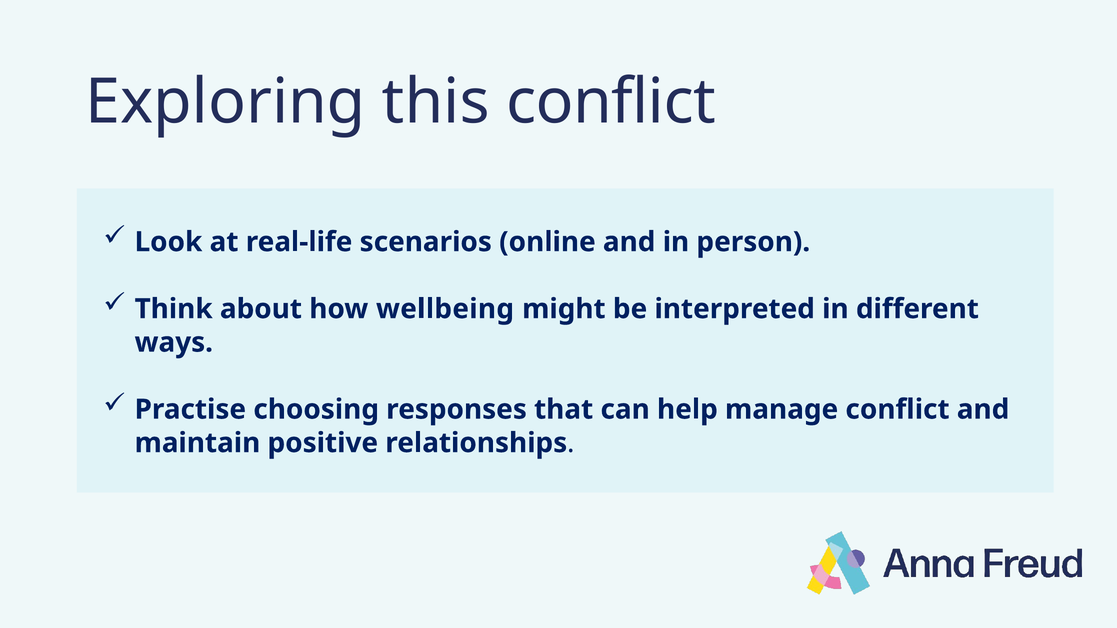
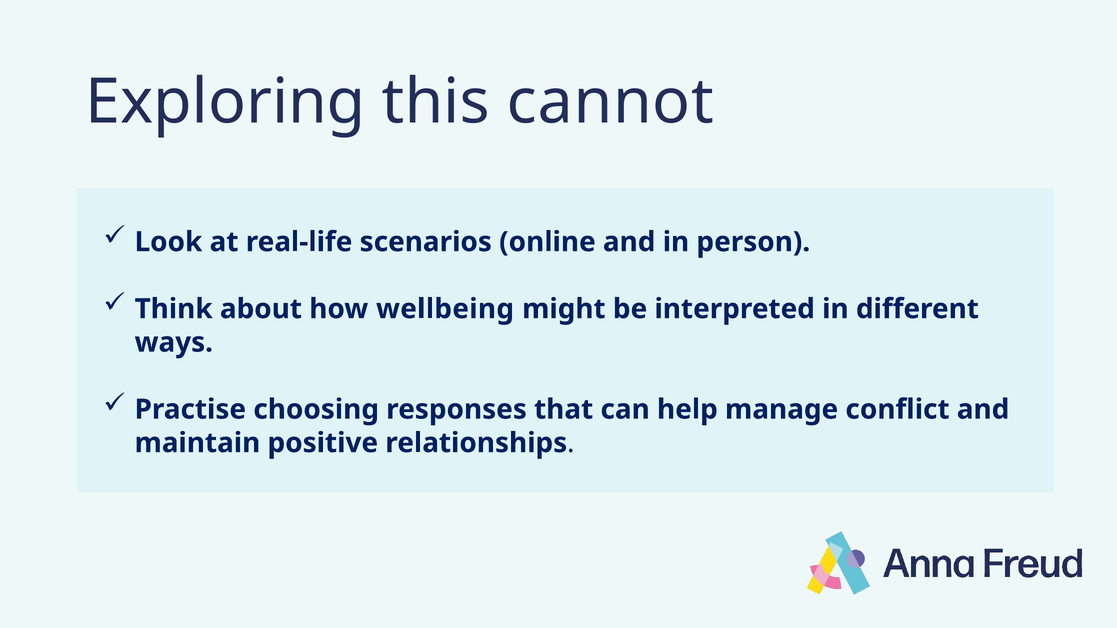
this conflict: conflict -> cannot (610, 102)
